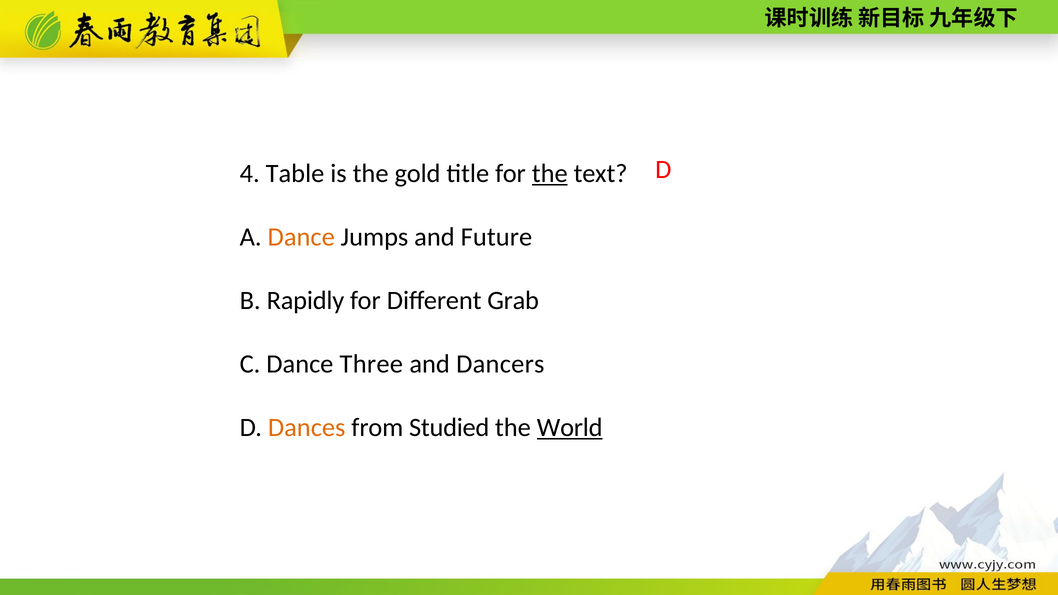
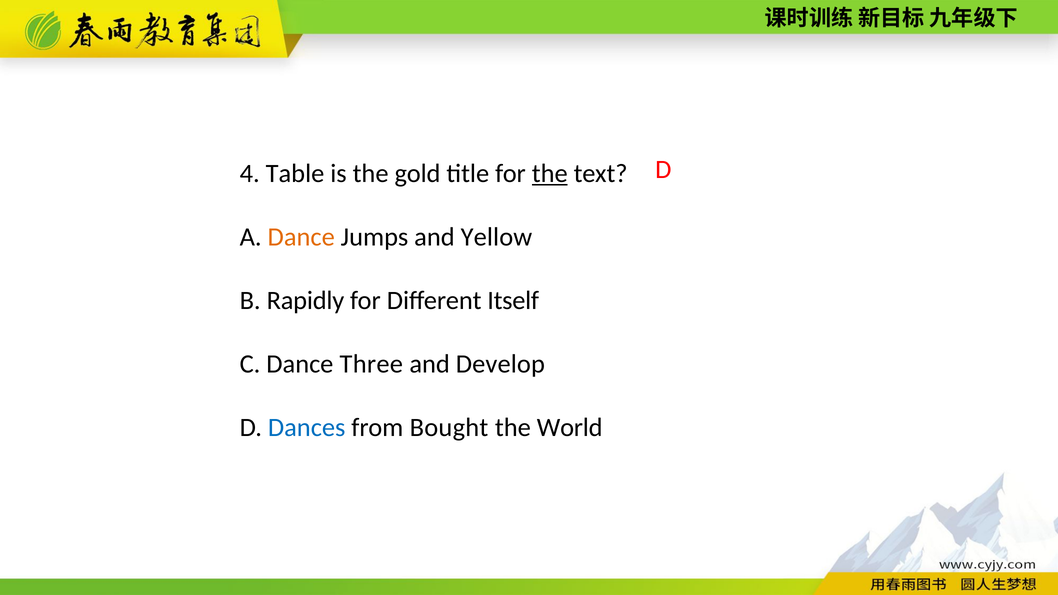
Future: Future -> Yellow (496, 237)
Grab: Grab -> Itself (513, 301)
Dancers: Dancers -> Develop (500, 364)
Dances colour: orange -> blue (307, 428)
Studied: Studied -> Bought (449, 428)
World underline: present -> none (570, 428)
